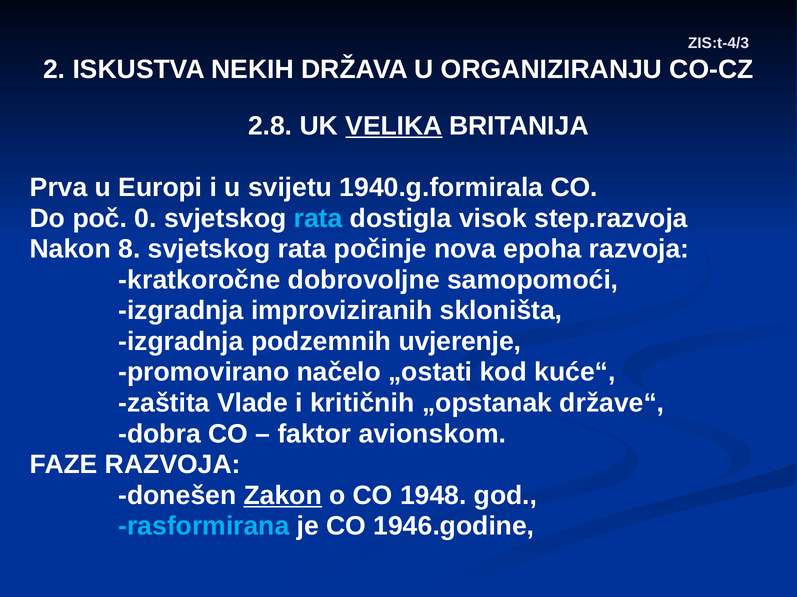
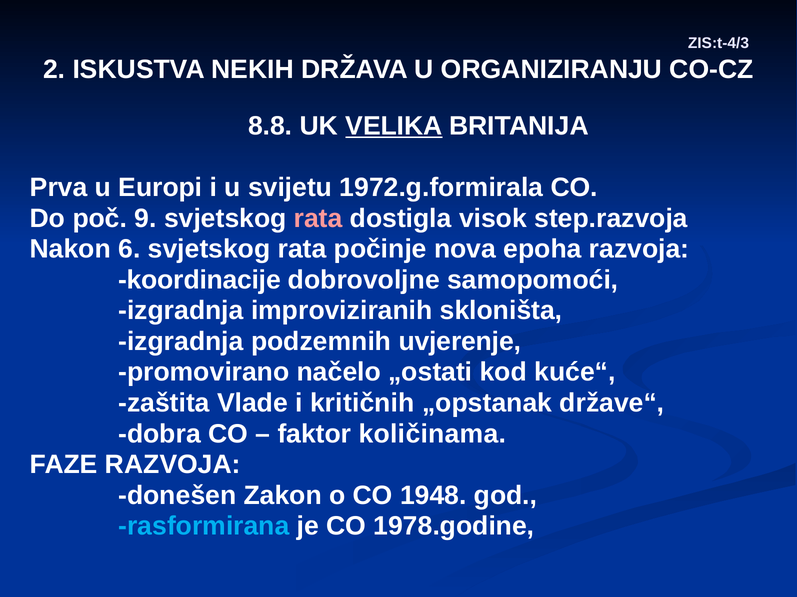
2.8: 2.8 -> 8.8 (270, 126)
1940.g.formirala: 1940.g.formirala -> 1972.g.formirala (441, 188)
0: 0 -> 9 (146, 219)
rata colour: light blue -> pink (318, 219)
8: 8 -> 6 (129, 249)
kratkoročne: kratkoročne -> koordinacije (200, 280)
avionskom: avionskom -> količinama (432, 434)
Zakon underline: present -> none (283, 496)
1946.godine: 1946.godine -> 1978.godine (454, 527)
